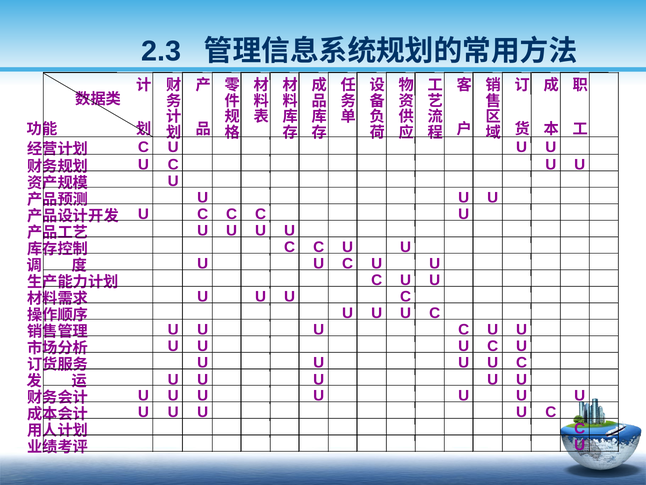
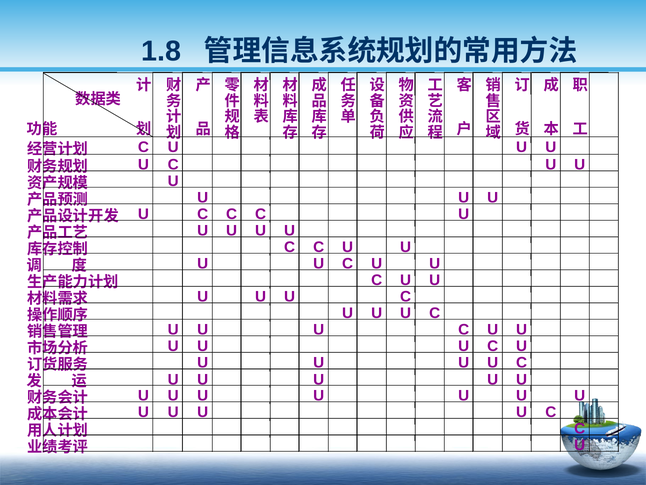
2.3: 2.3 -> 1.8 (161, 51)
